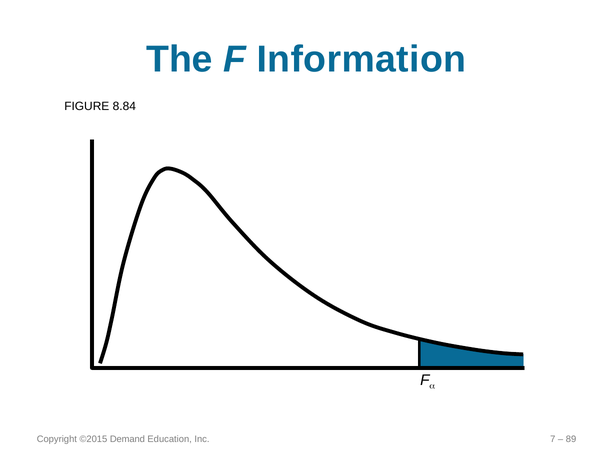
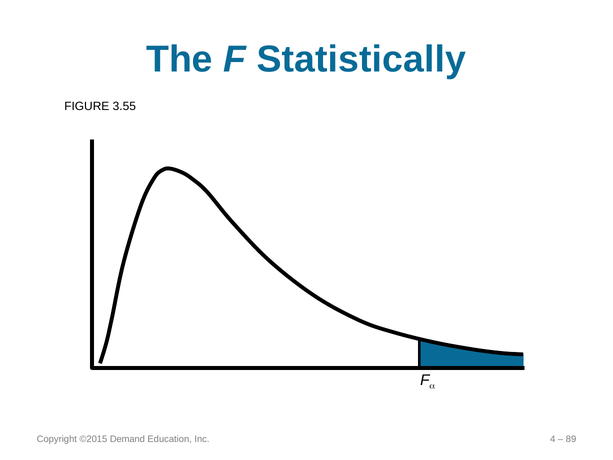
Information: Information -> Statistically (361, 59)
8.84: 8.84 -> 3.55 (124, 106)
7: 7 -> 4 (553, 439)
